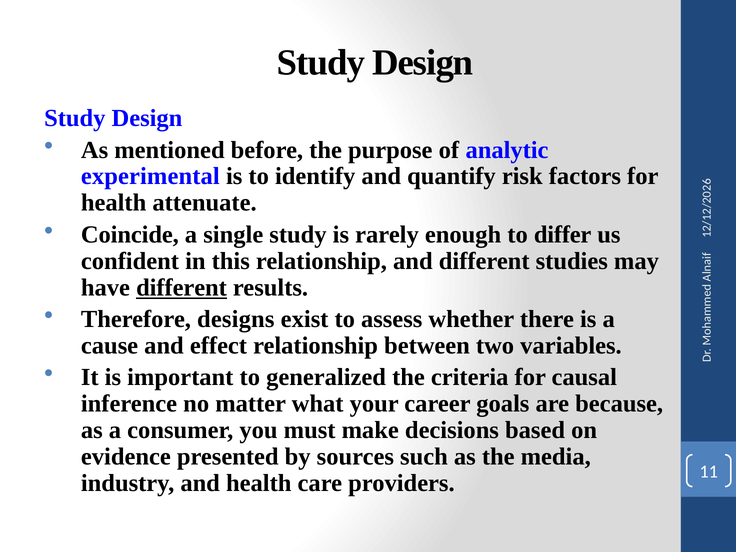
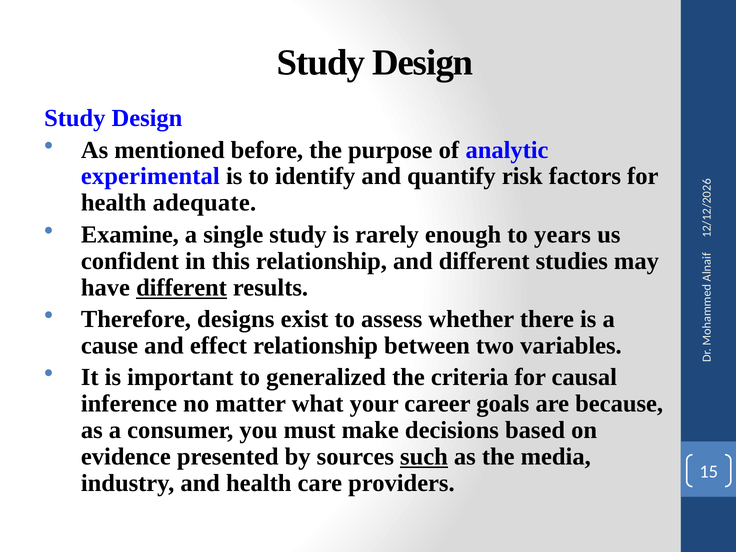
attenuate: attenuate -> adequate (204, 203)
Coincide: Coincide -> Examine (130, 235)
differ: differ -> years (562, 235)
such underline: none -> present (424, 457)
11: 11 -> 15 (709, 472)
